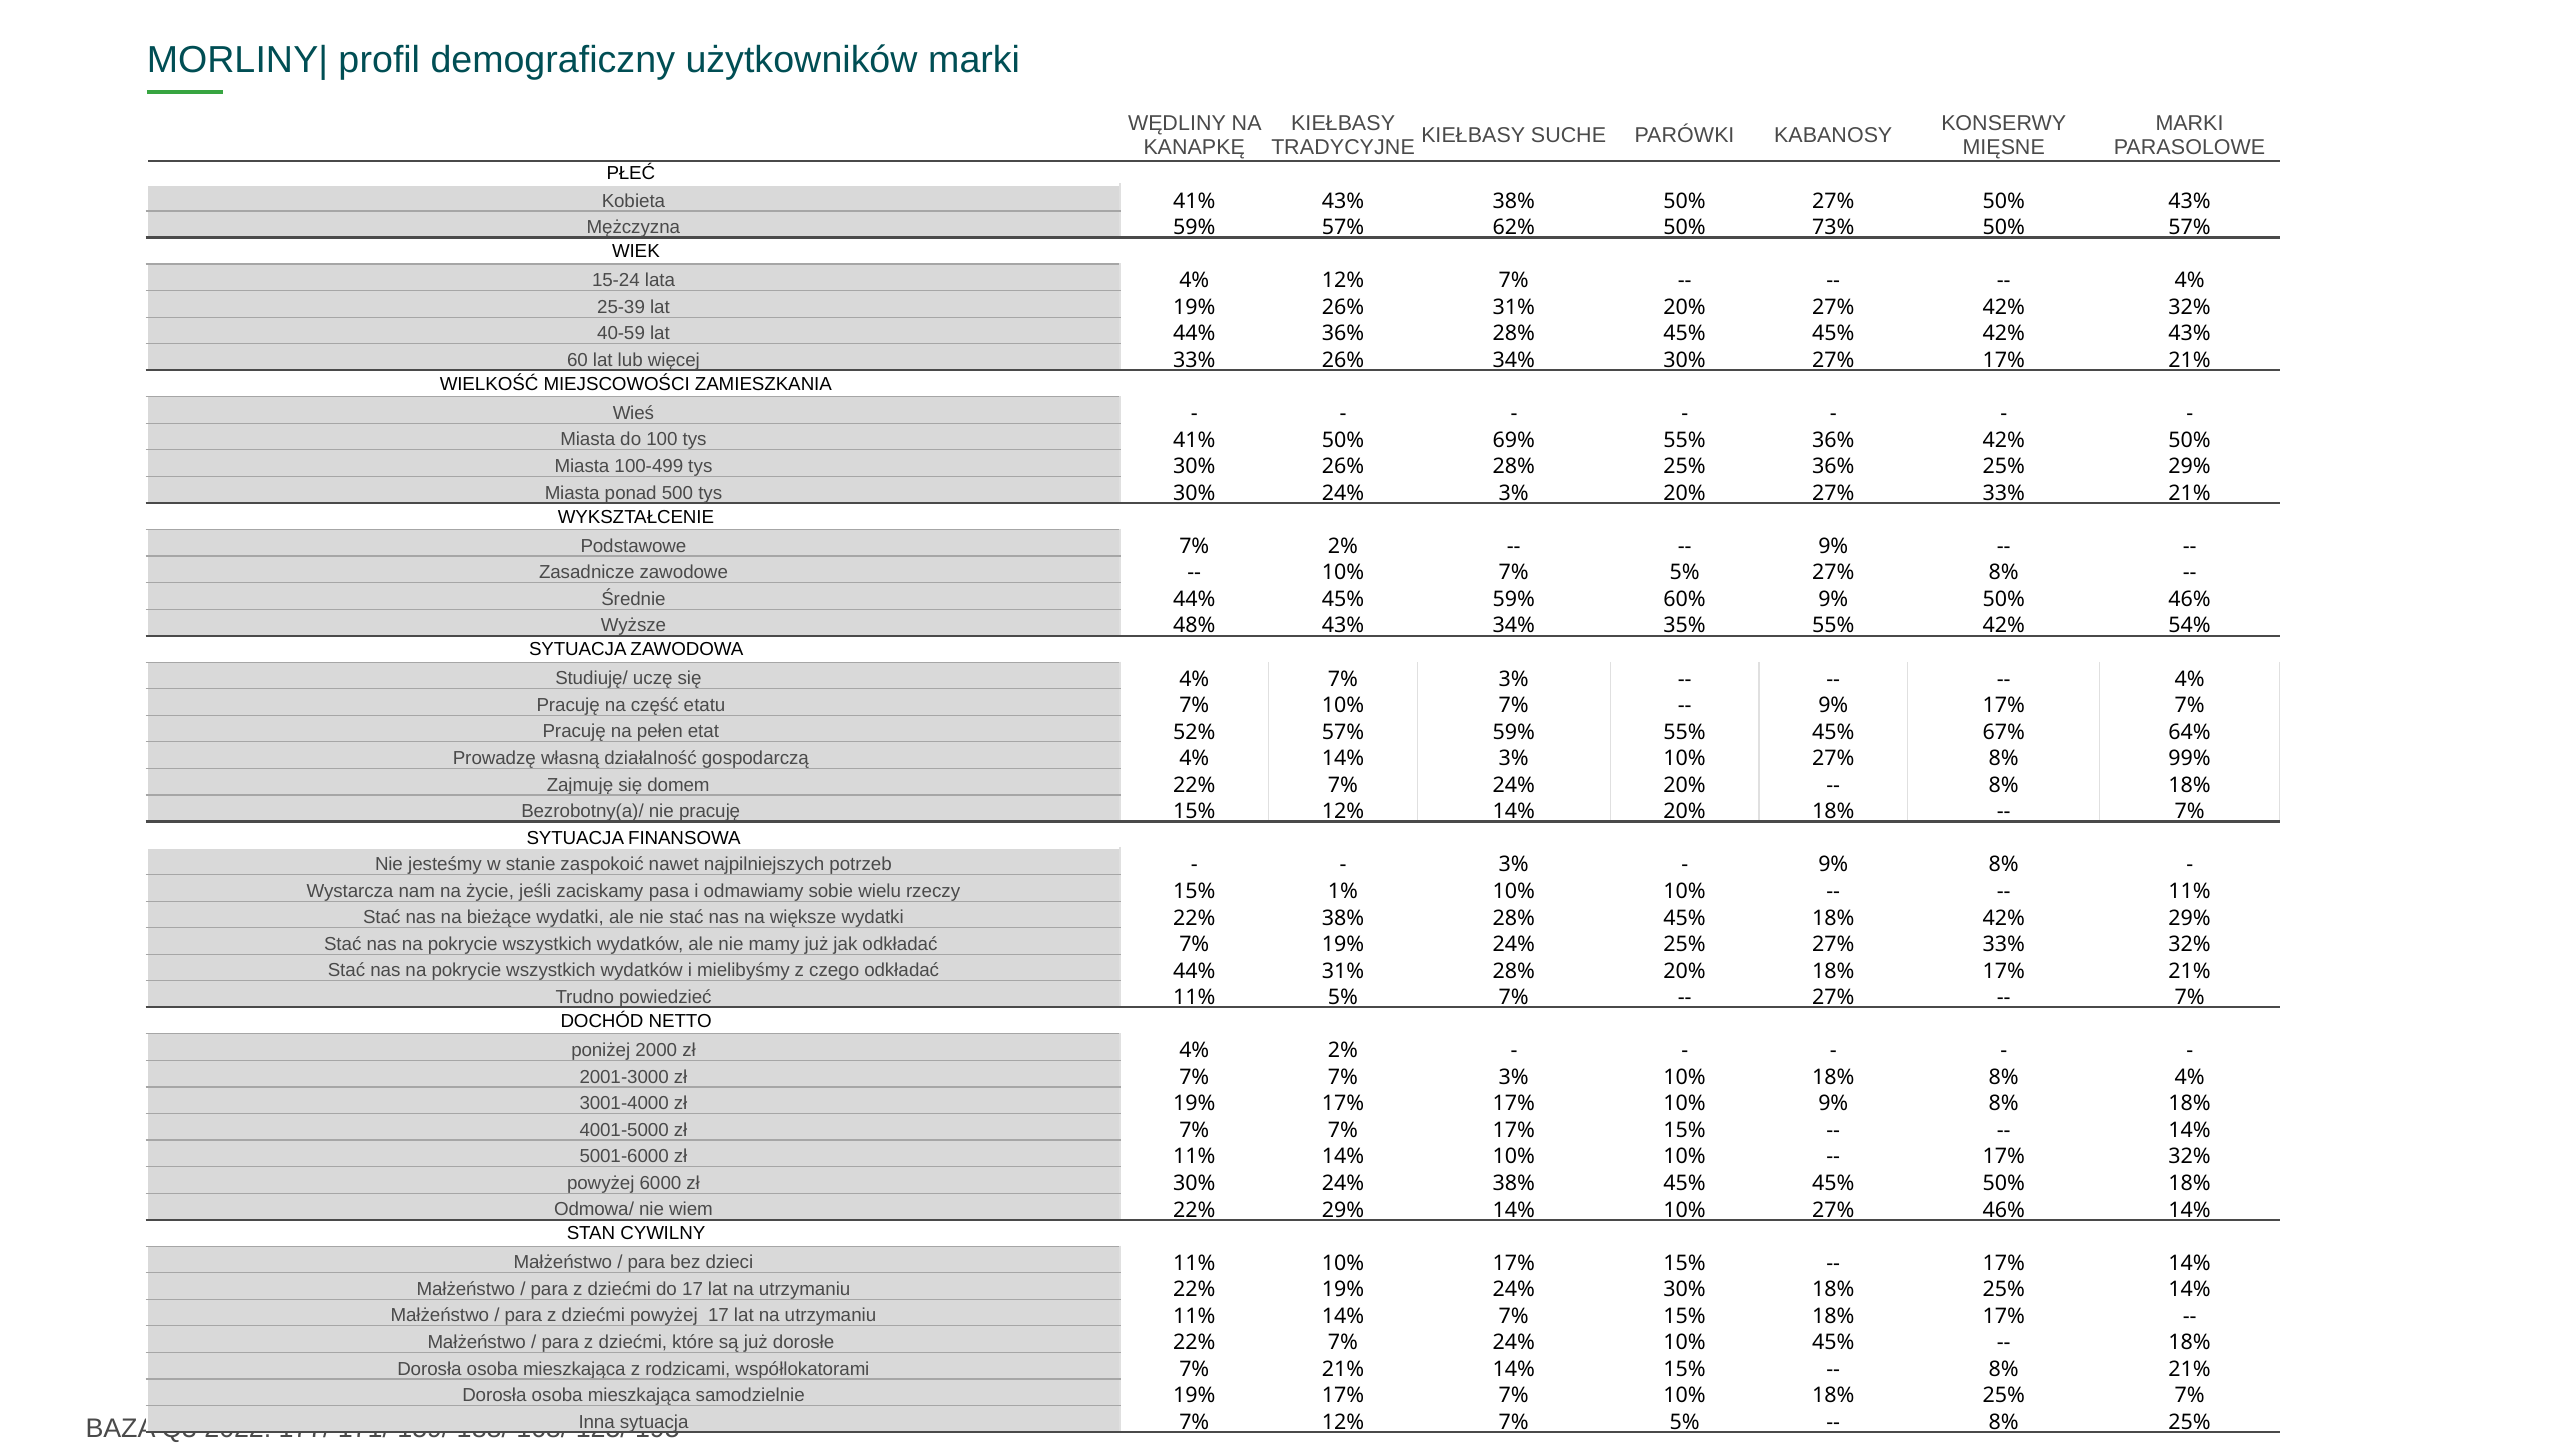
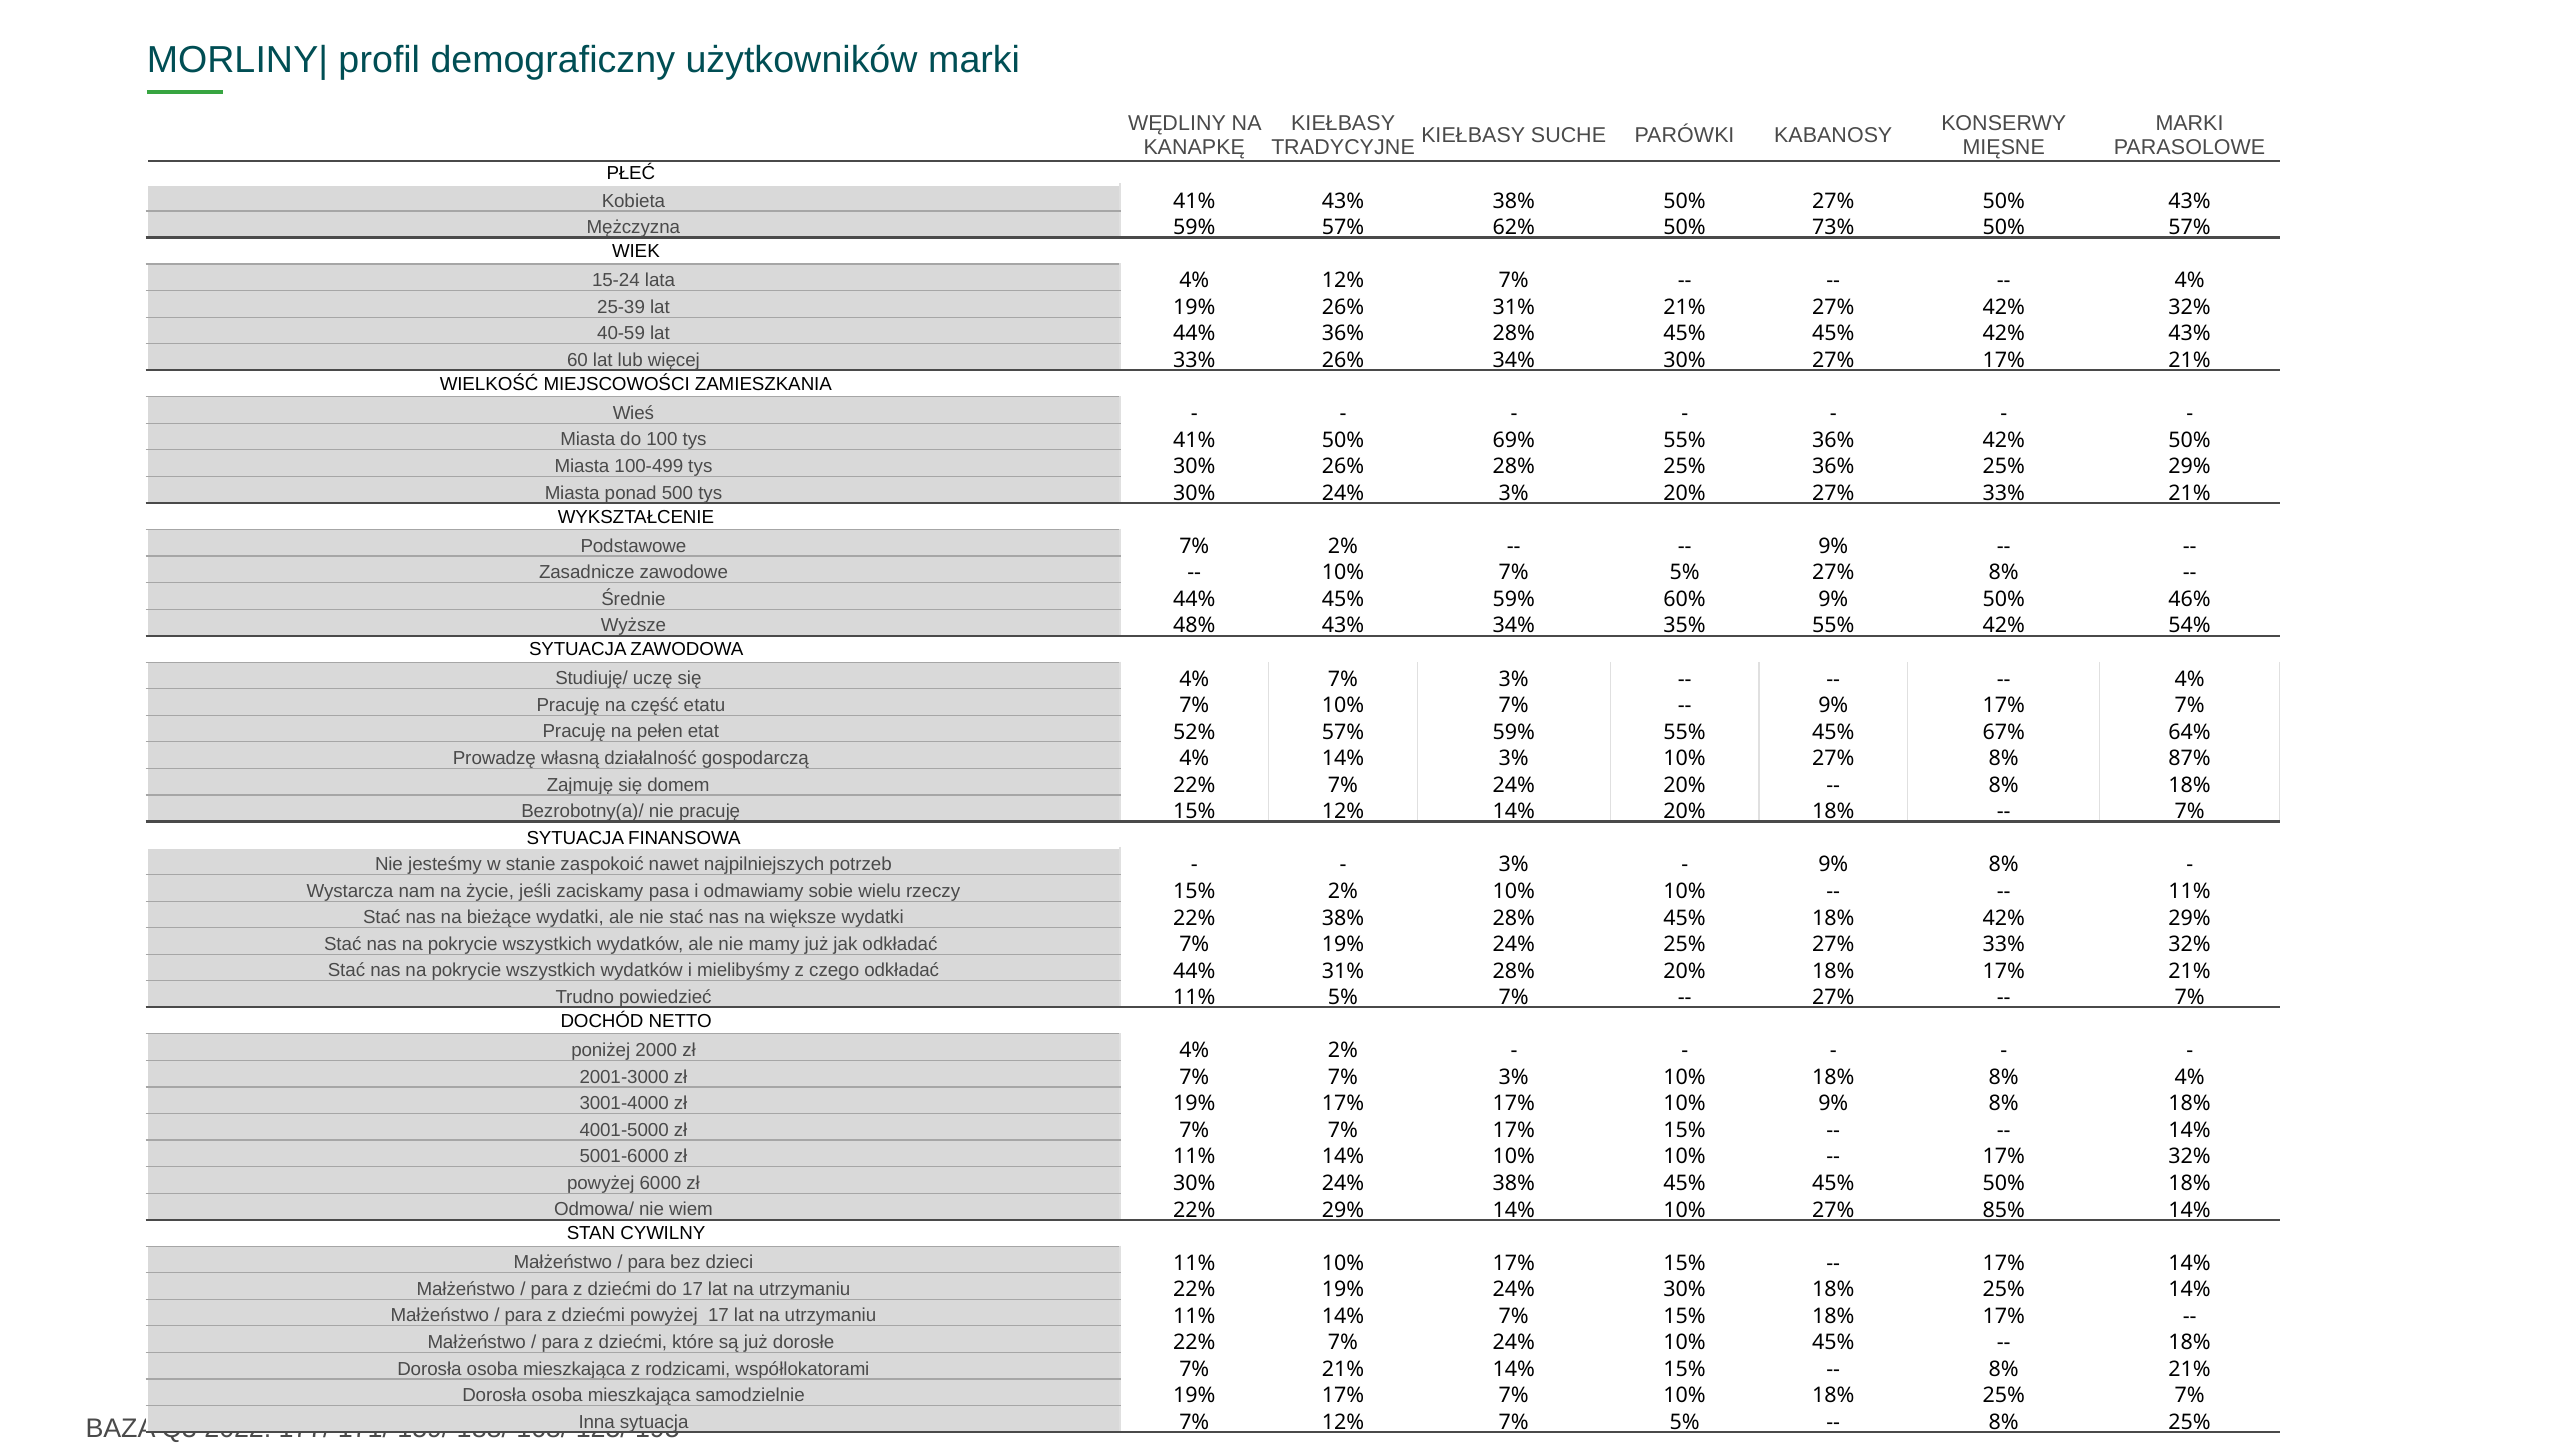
31% 20%: 20% -> 21% (1685, 307)
99%: 99% -> 87% (2190, 759)
15% 1%: 1% -> 2% (1343, 891)
27% 46%: 46% -> 85% (2004, 1210)
